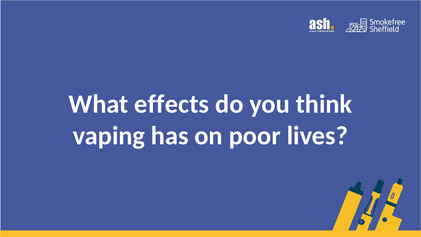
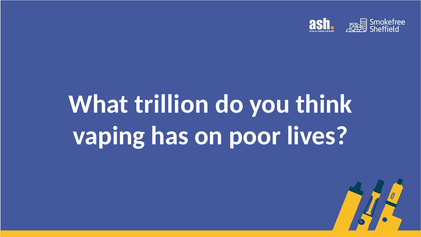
effects: effects -> trillion (172, 104)
